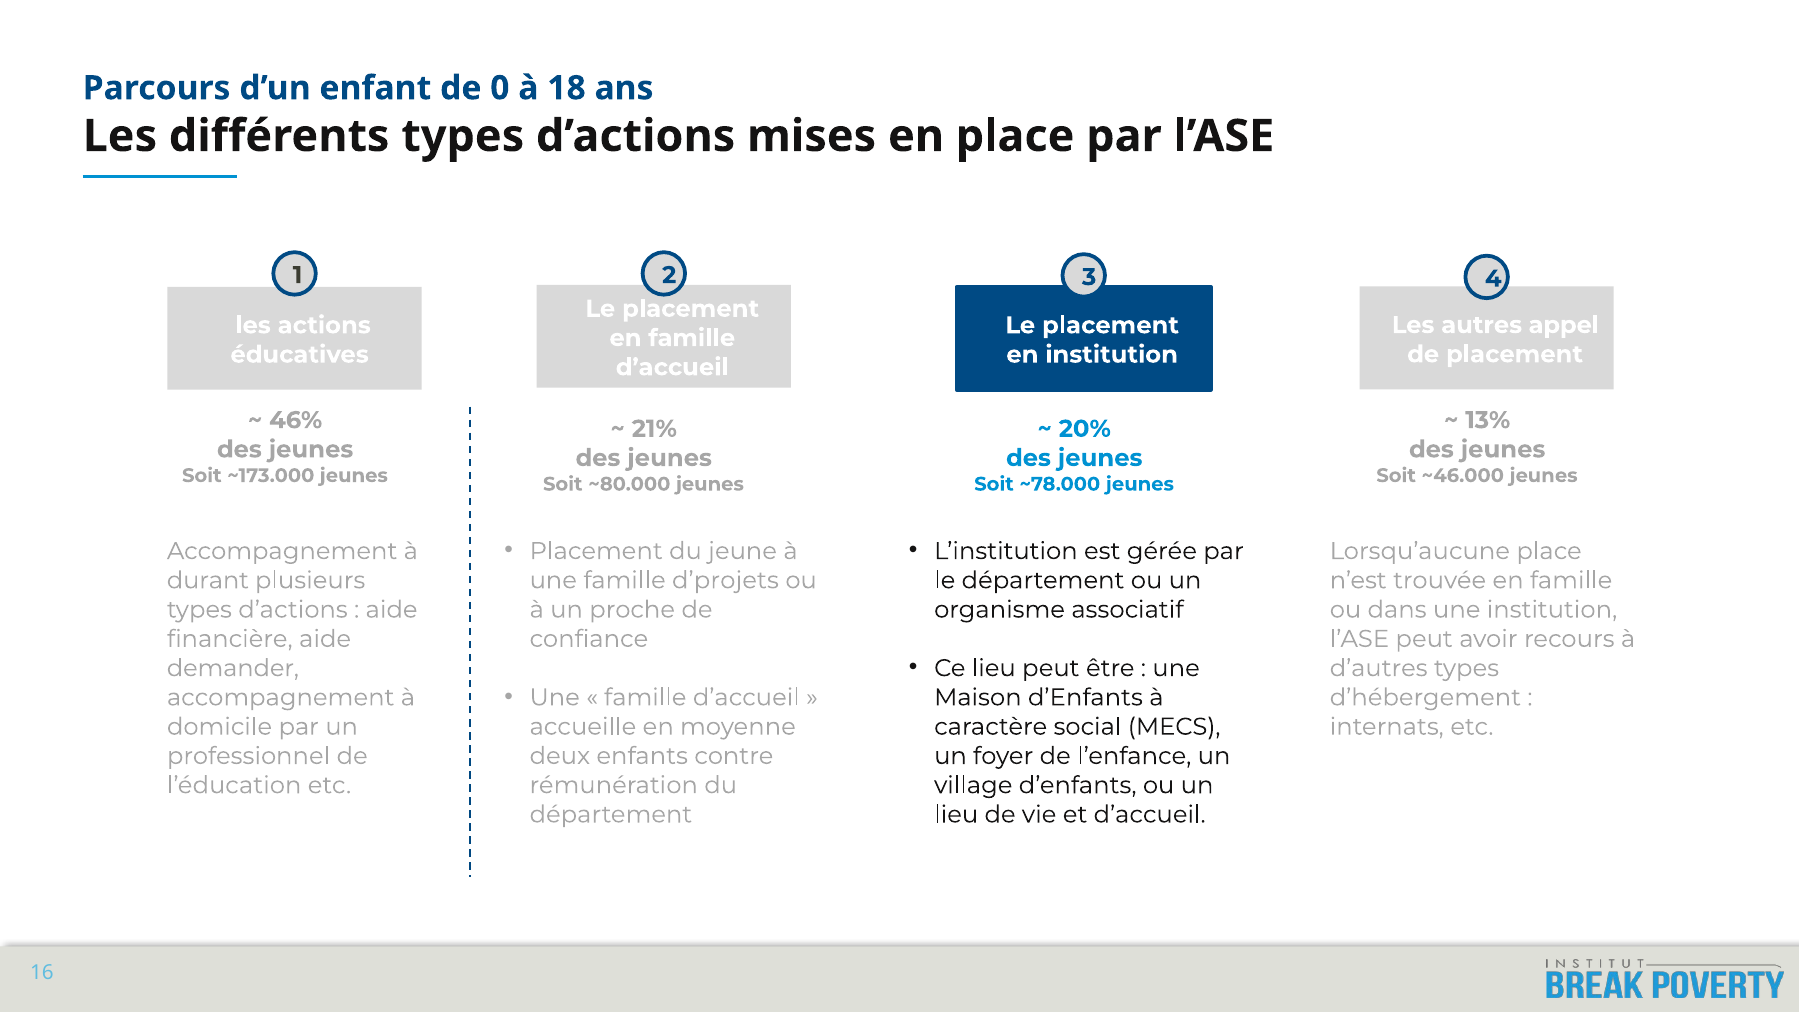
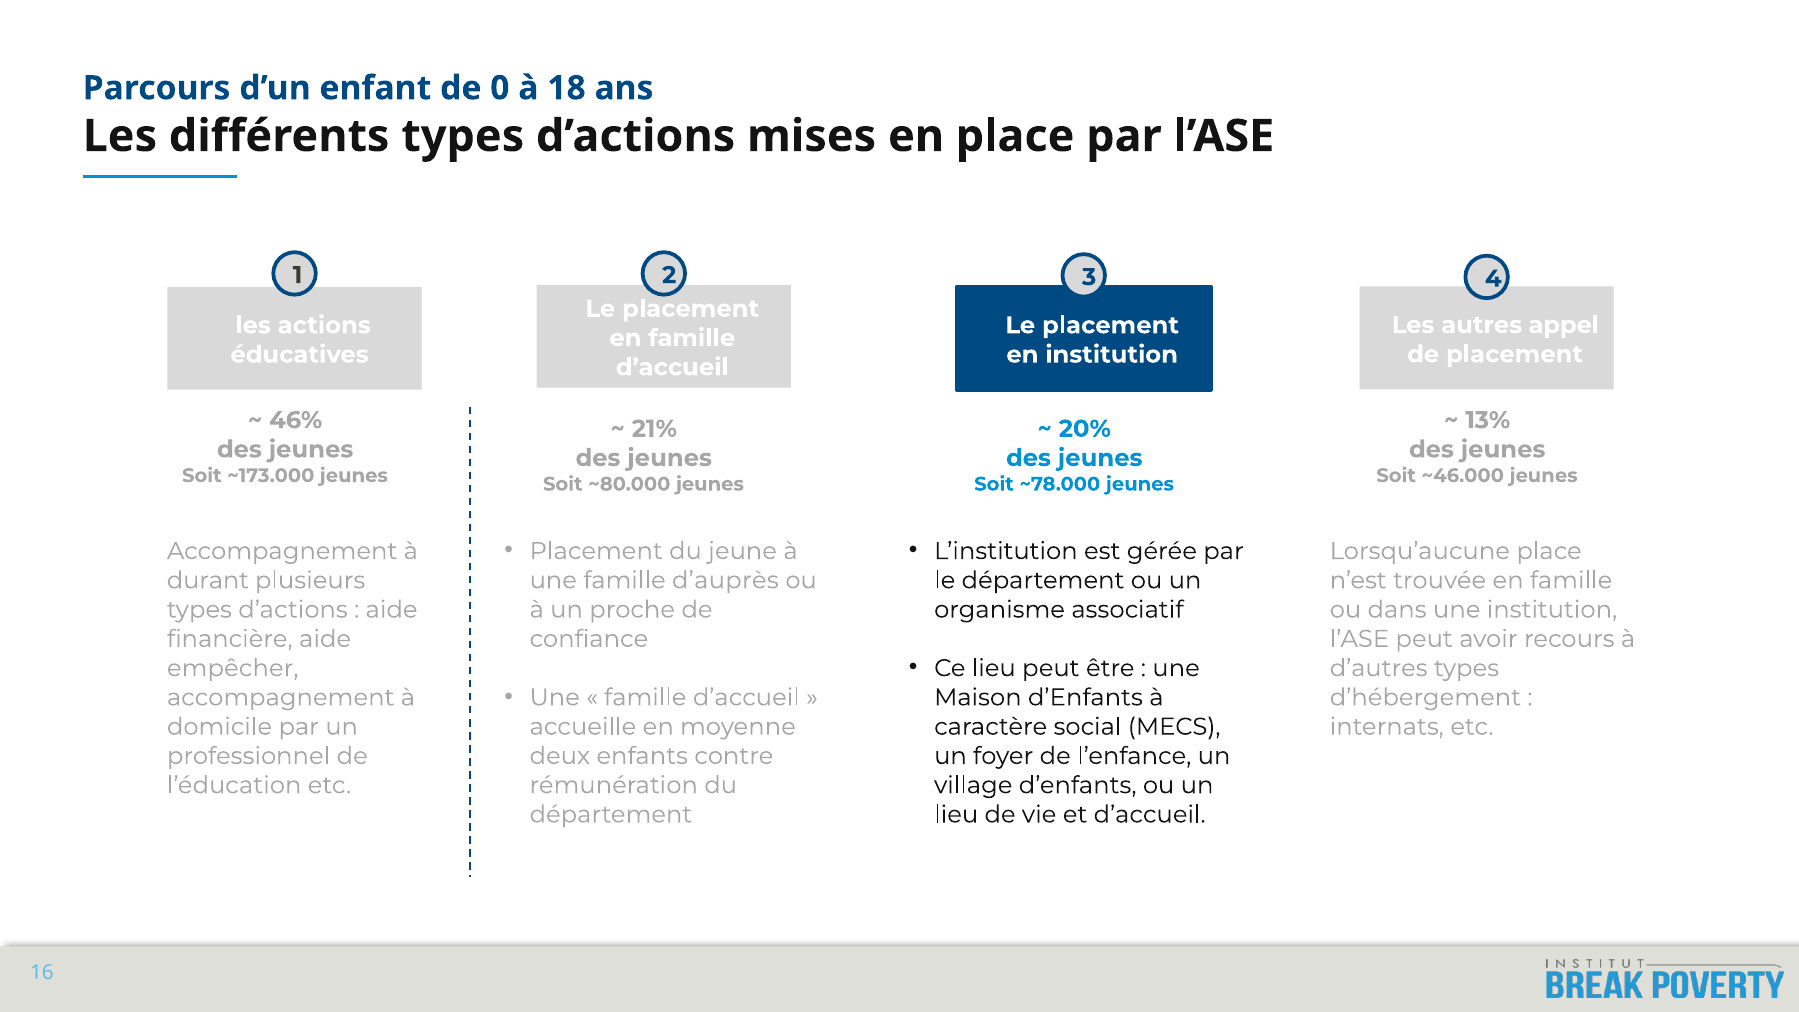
d’projets: d’projets -> d’auprès (725, 580)
demander: demander -> empêcher (233, 668)
